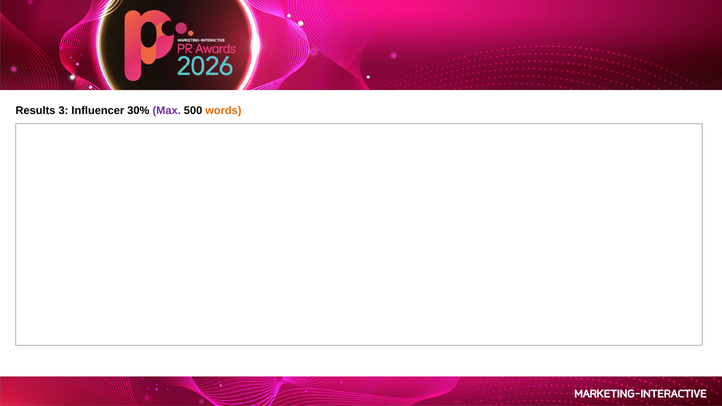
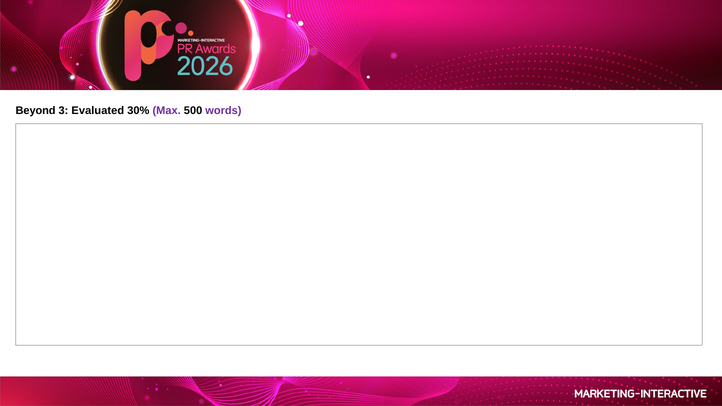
Results: Results -> Beyond (36, 111)
Influencer: Influencer -> Evaluated (98, 111)
words colour: orange -> purple (223, 111)
